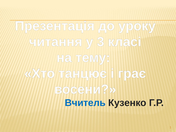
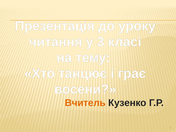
Вчитель colour: blue -> orange (85, 103)
